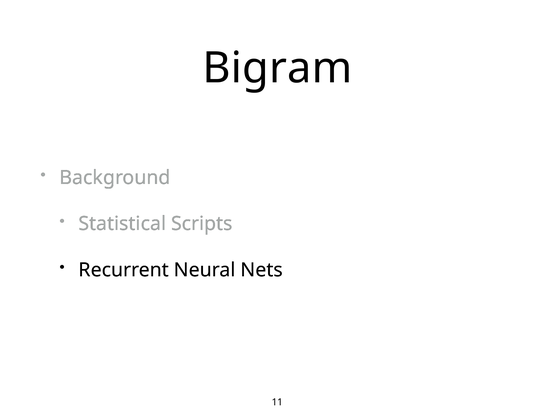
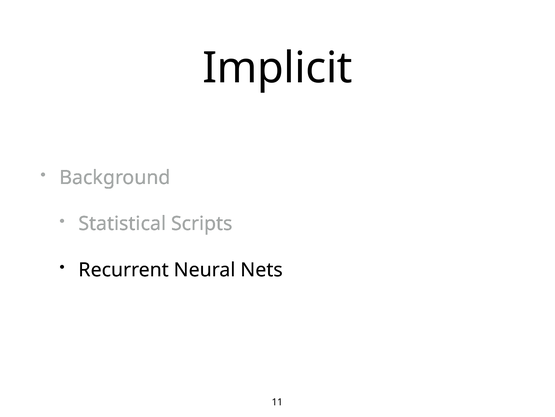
Bigram: Bigram -> Implicit (278, 68)
